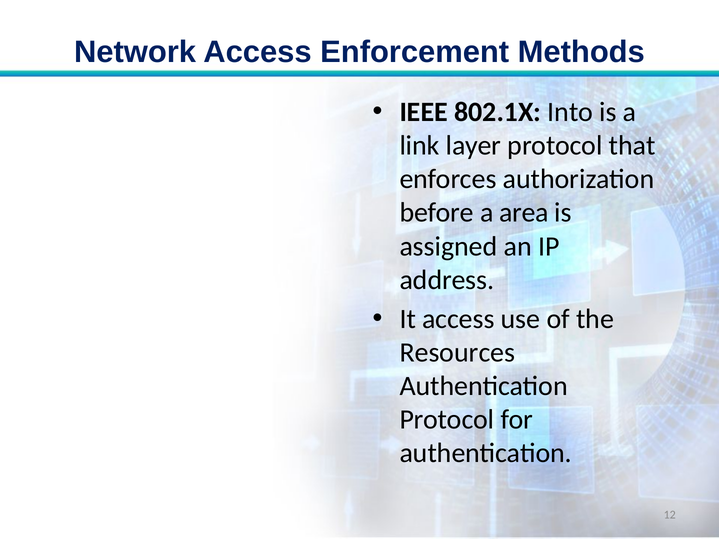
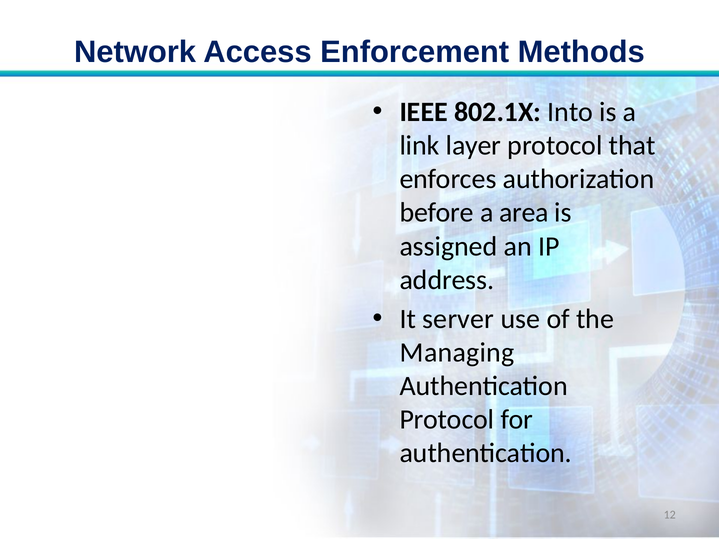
It access: access -> server (458, 319)
Resources: Resources -> Managing (457, 353)
